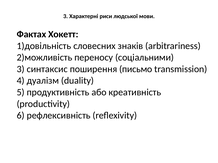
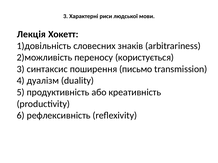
Фактах: Фактах -> Лекція (31, 34)
соціальними: соціальними -> користується (145, 58)
